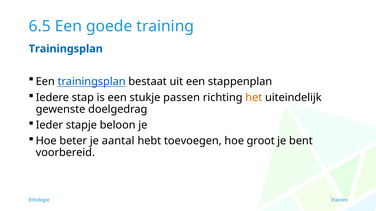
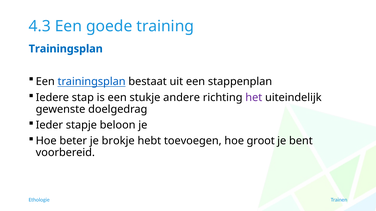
6.5: 6.5 -> 4.3 (40, 26)
passen: passen -> andere (182, 98)
het colour: orange -> purple (254, 98)
aantal: aantal -> brokje (118, 141)
